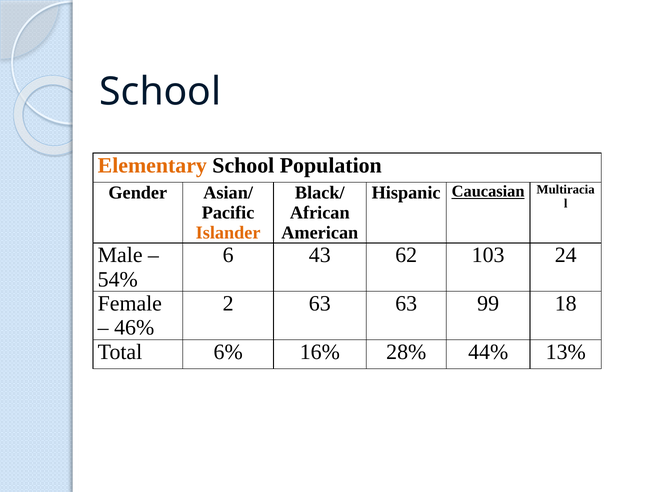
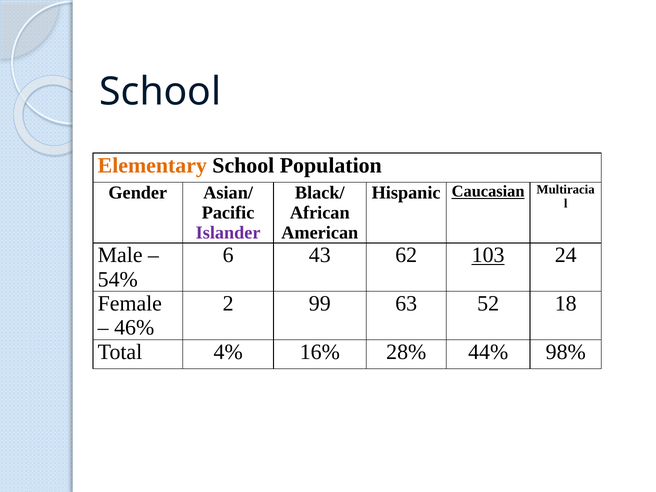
Islander colour: orange -> purple (228, 233)
103 underline: none -> present (488, 255)
2 63: 63 -> 99 (320, 304)
99: 99 -> 52 (488, 304)
6%: 6% -> 4% (228, 352)
13%: 13% -> 98% (566, 352)
